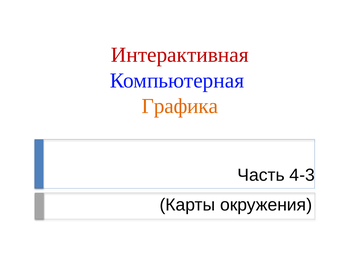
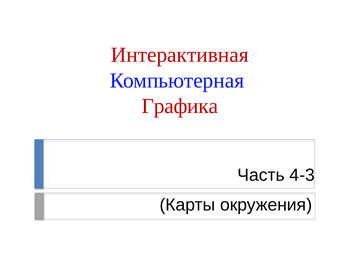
Графика colour: orange -> red (180, 106)
